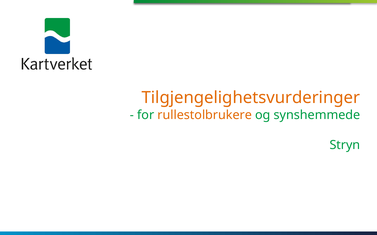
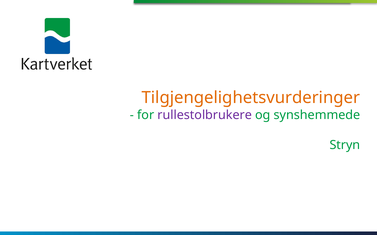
rullestolbrukere colour: orange -> purple (205, 115)
